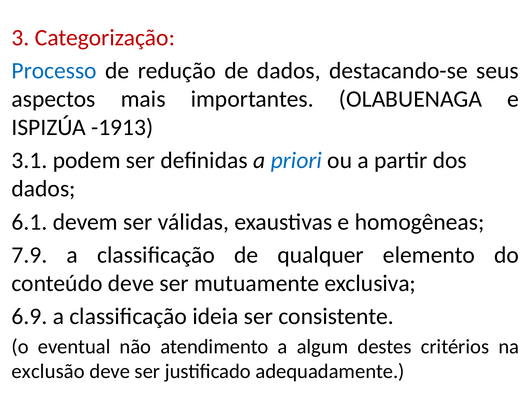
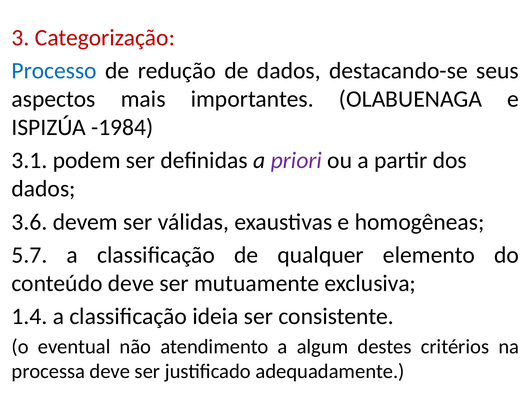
-1913: -1913 -> -1984 (122, 128)
priori colour: blue -> purple (296, 161)
6.1: 6.1 -> 3.6 (29, 222)
7.9: 7.9 -> 5.7 (29, 255)
6.9: 6.9 -> 1.4 (29, 317)
exclusão: exclusão -> processa (48, 372)
